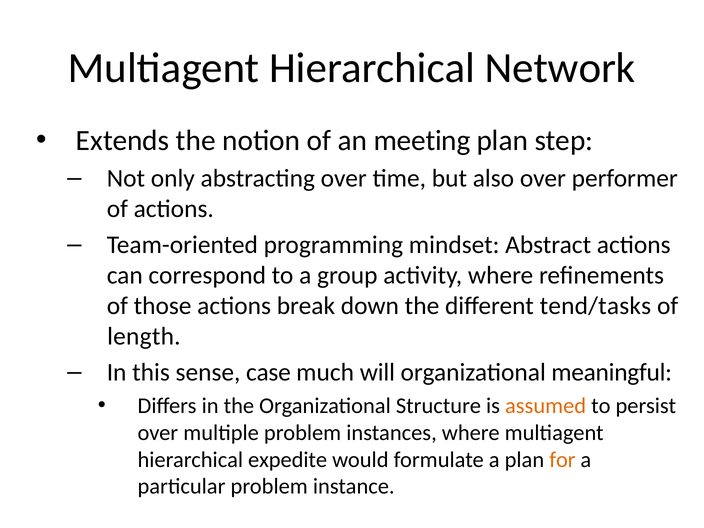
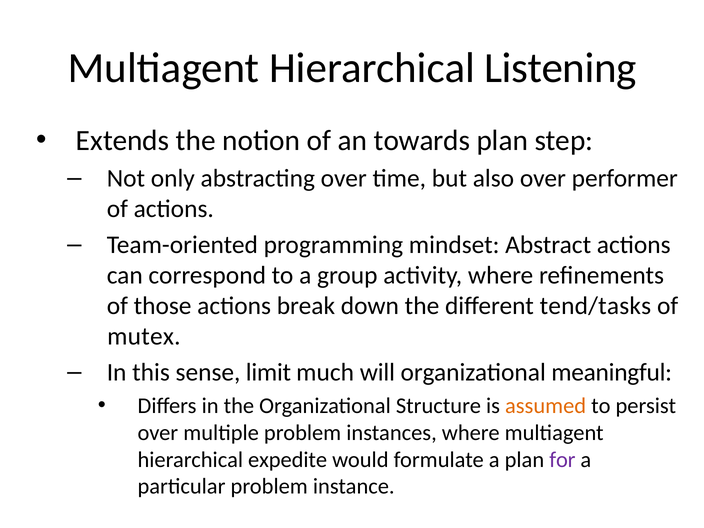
Network: Network -> Listening (560, 68)
meeting: meeting -> towards (422, 140)
length: length -> mutex (144, 336)
case: case -> limit (268, 372)
for colour: orange -> purple (562, 460)
